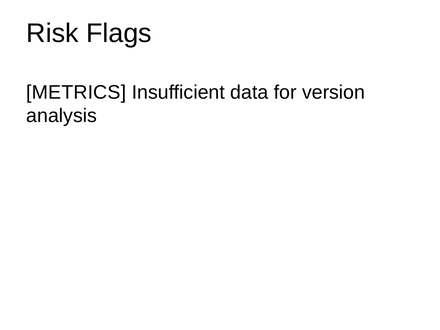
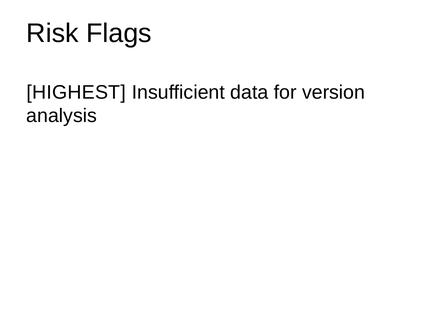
METRICS: METRICS -> HIGHEST (76, 92)
